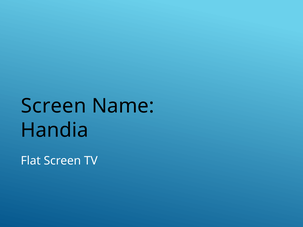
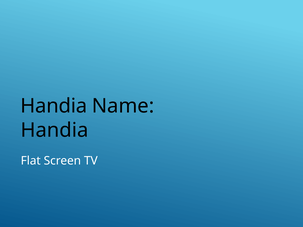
Screen: Screen -> Handia (54, 106)
